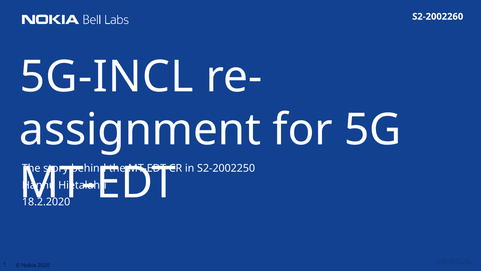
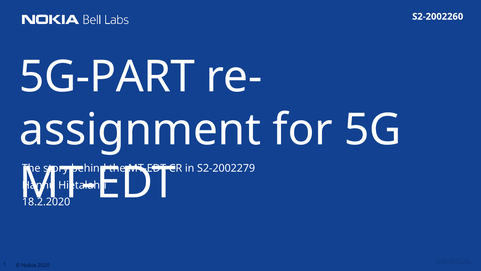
5G-INCL: 5G-INCL -> 5G-PART (107, 77)
S2-2002250: S2-2002250 -> S2-2002279 (226, 168)
